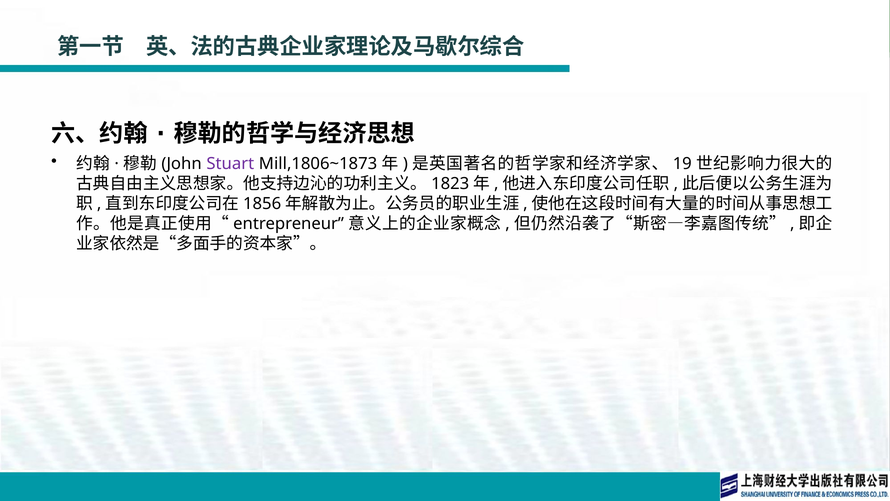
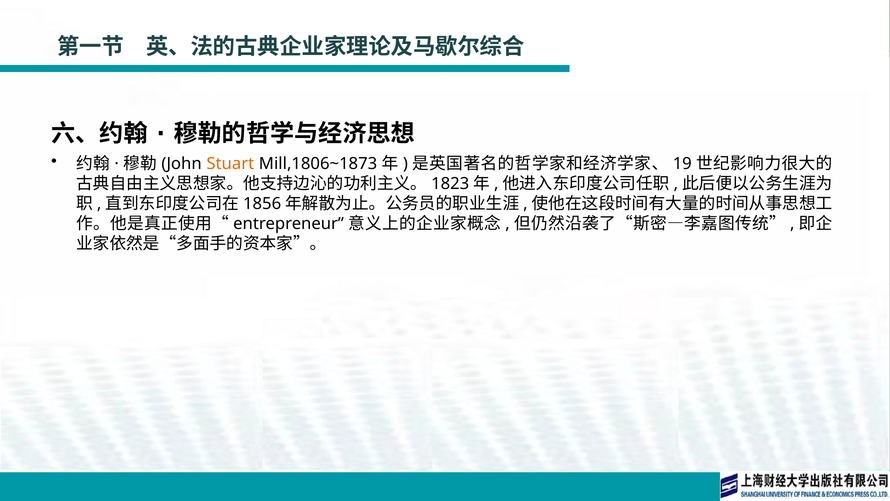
Stuart colour: purple -> orange (230, 164)
